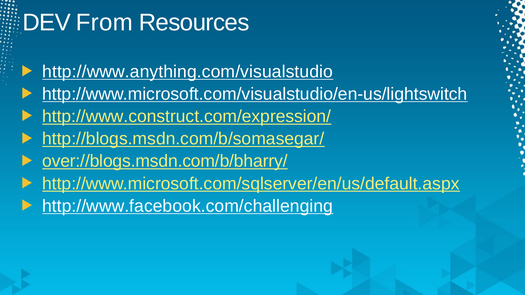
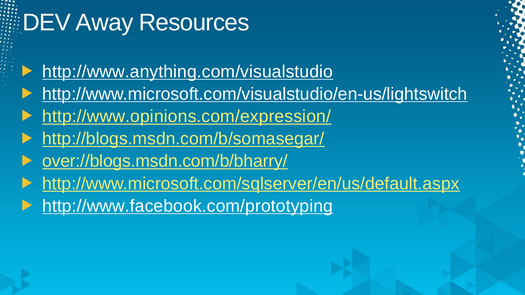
From: From -> Away (105, 23)
http://www.construct.com/expression/: http://www.construct.com/expression/ -> http://www.opinions.com/expression/ (187, 117)
http://www.facebook.com/challenging: http://www.facebook.com/challenging -> http://www.facebook.com/prototyping (188, 206)
